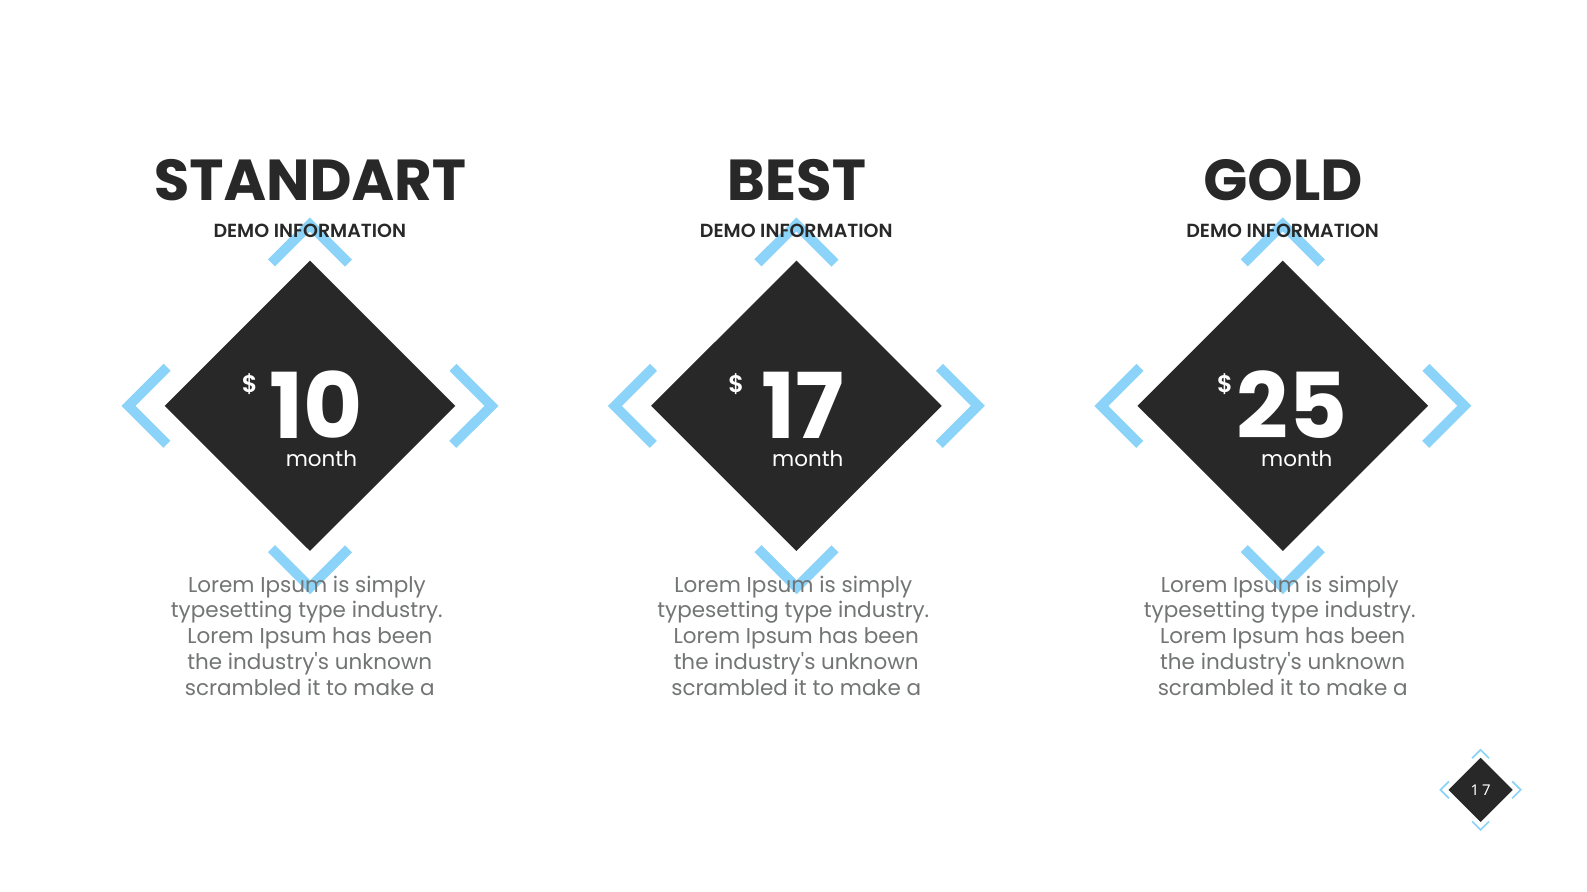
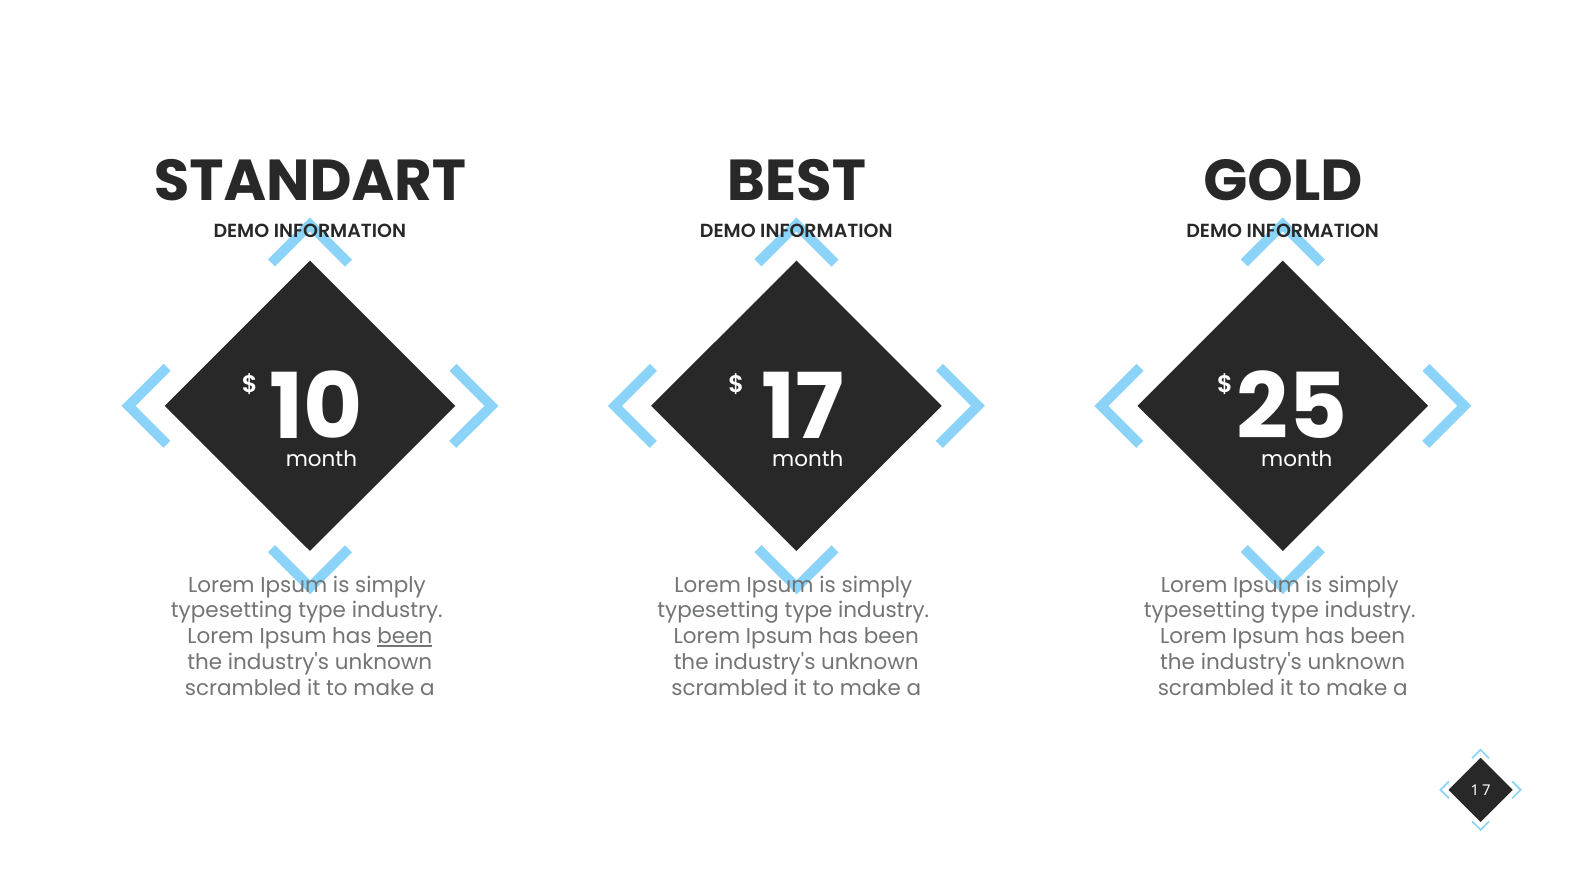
been underline: none -> present (405, 637)
